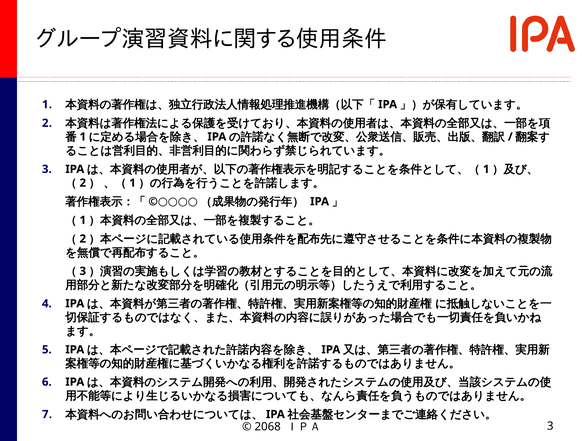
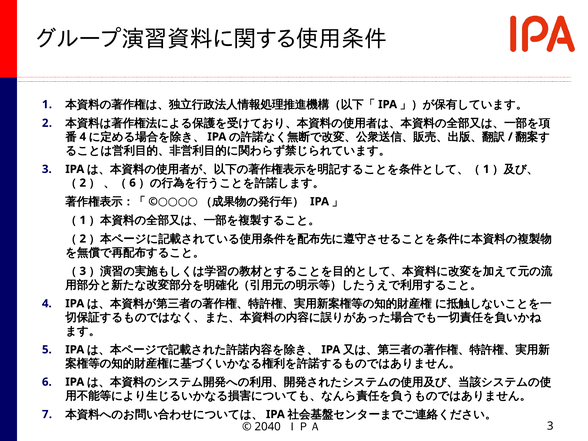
1: 1 -> 4 (83, 137)
1: 1 -> 6 (133, 183)
2068: 2068 -> 2040 (268, 427)
